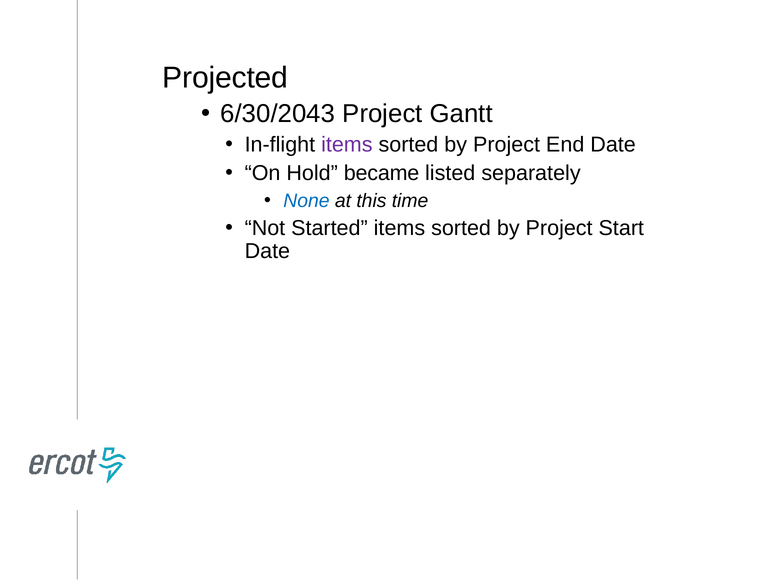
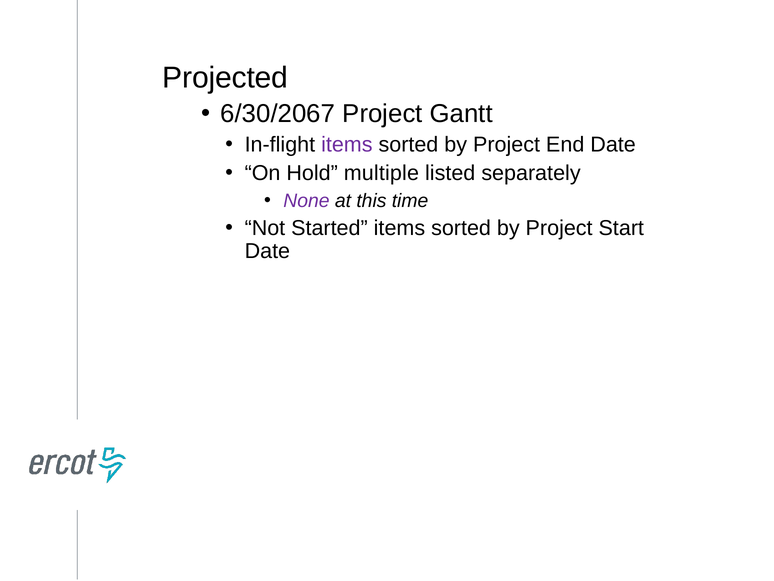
6/30/2043: 6/30/2043 -> 6/30/2067 (278, 114)
became: became -> multiple (381, 173)
None colour: blue -> purple (306, 200)
